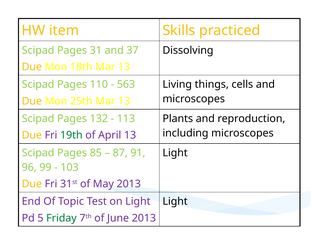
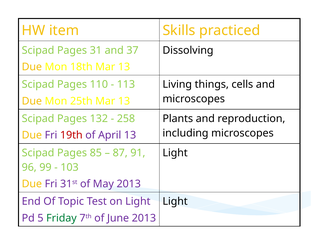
563: 563 -> 113 (126, 85)
113: 113 -> 258 (126, 119)
19th colour: green -> red (71, 136)
